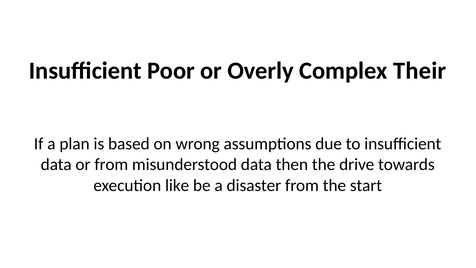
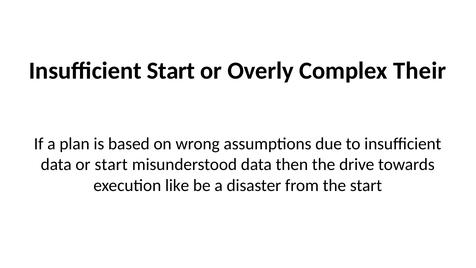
Insufficient Poor: Poor -> Start (171, 71)
or from: from -> start (111, 165)
